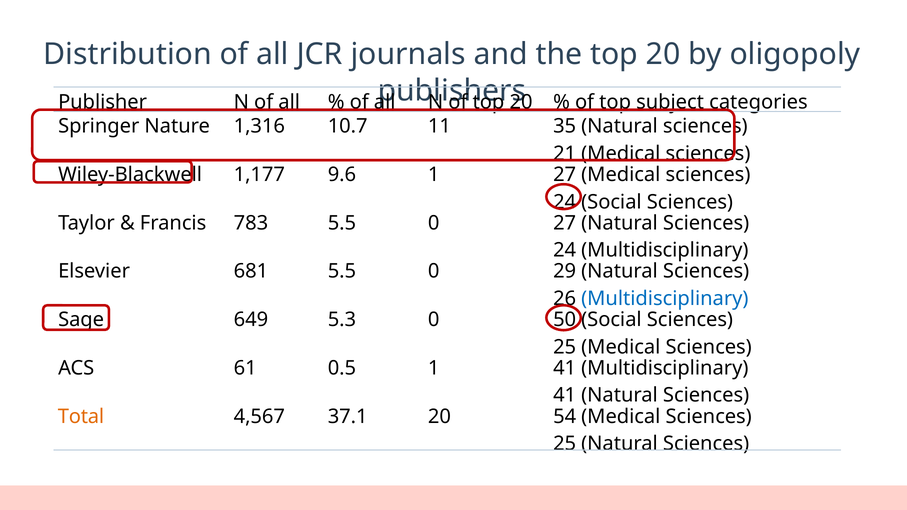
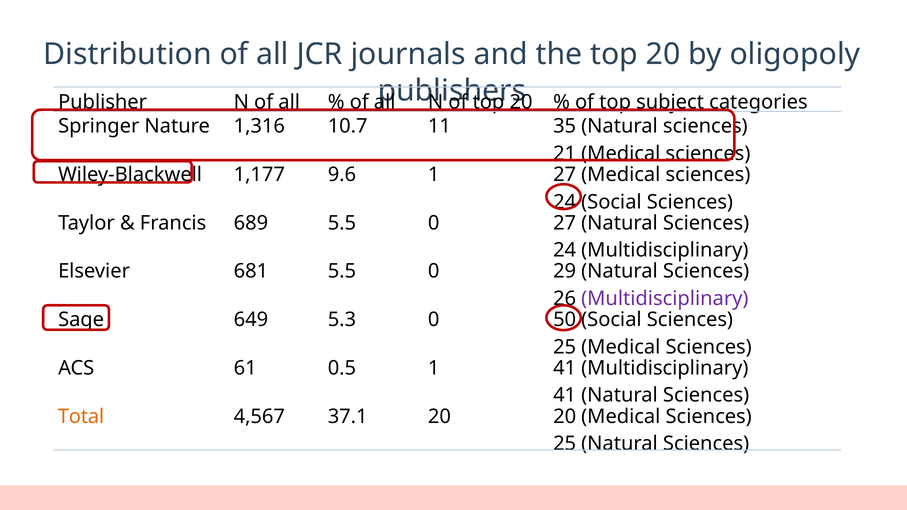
783: 783 -> 689 (251, 223)
Multidisciplinary colour: blue -> purple (665, 299)
20 54: 54 -> 20 (565, 417)
